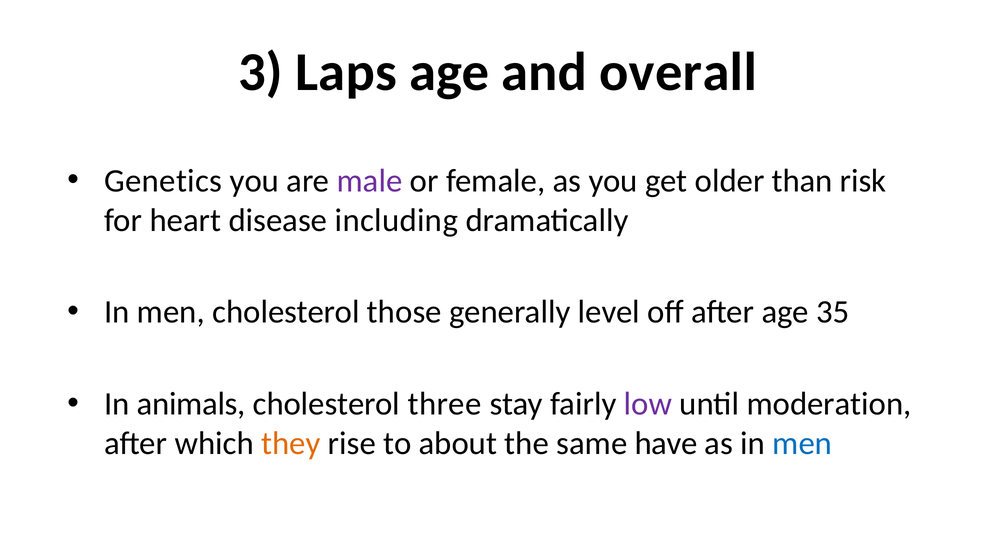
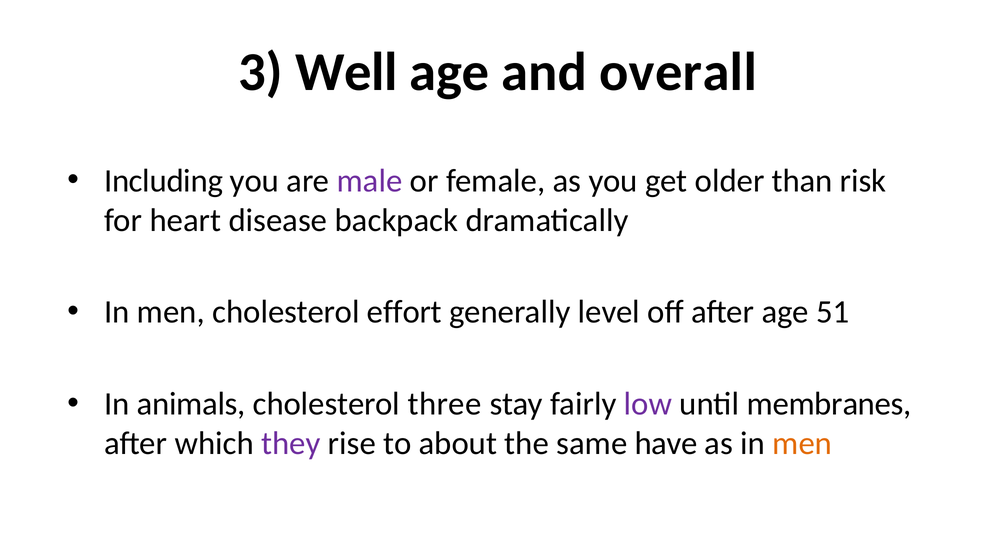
Laps: Laps -> Well (346, 72)
Genetics: Genetics -> Including (164, 181)
including: including -> backpack (396, 220)
those: those -> effort (404, 312)
35: 35 -> 51 (833, 312)
moderation: moderation -> membranes (829, 404)
they colour: orange -> purple (291, 443)
men colour: blue -> orange (802, 443)
